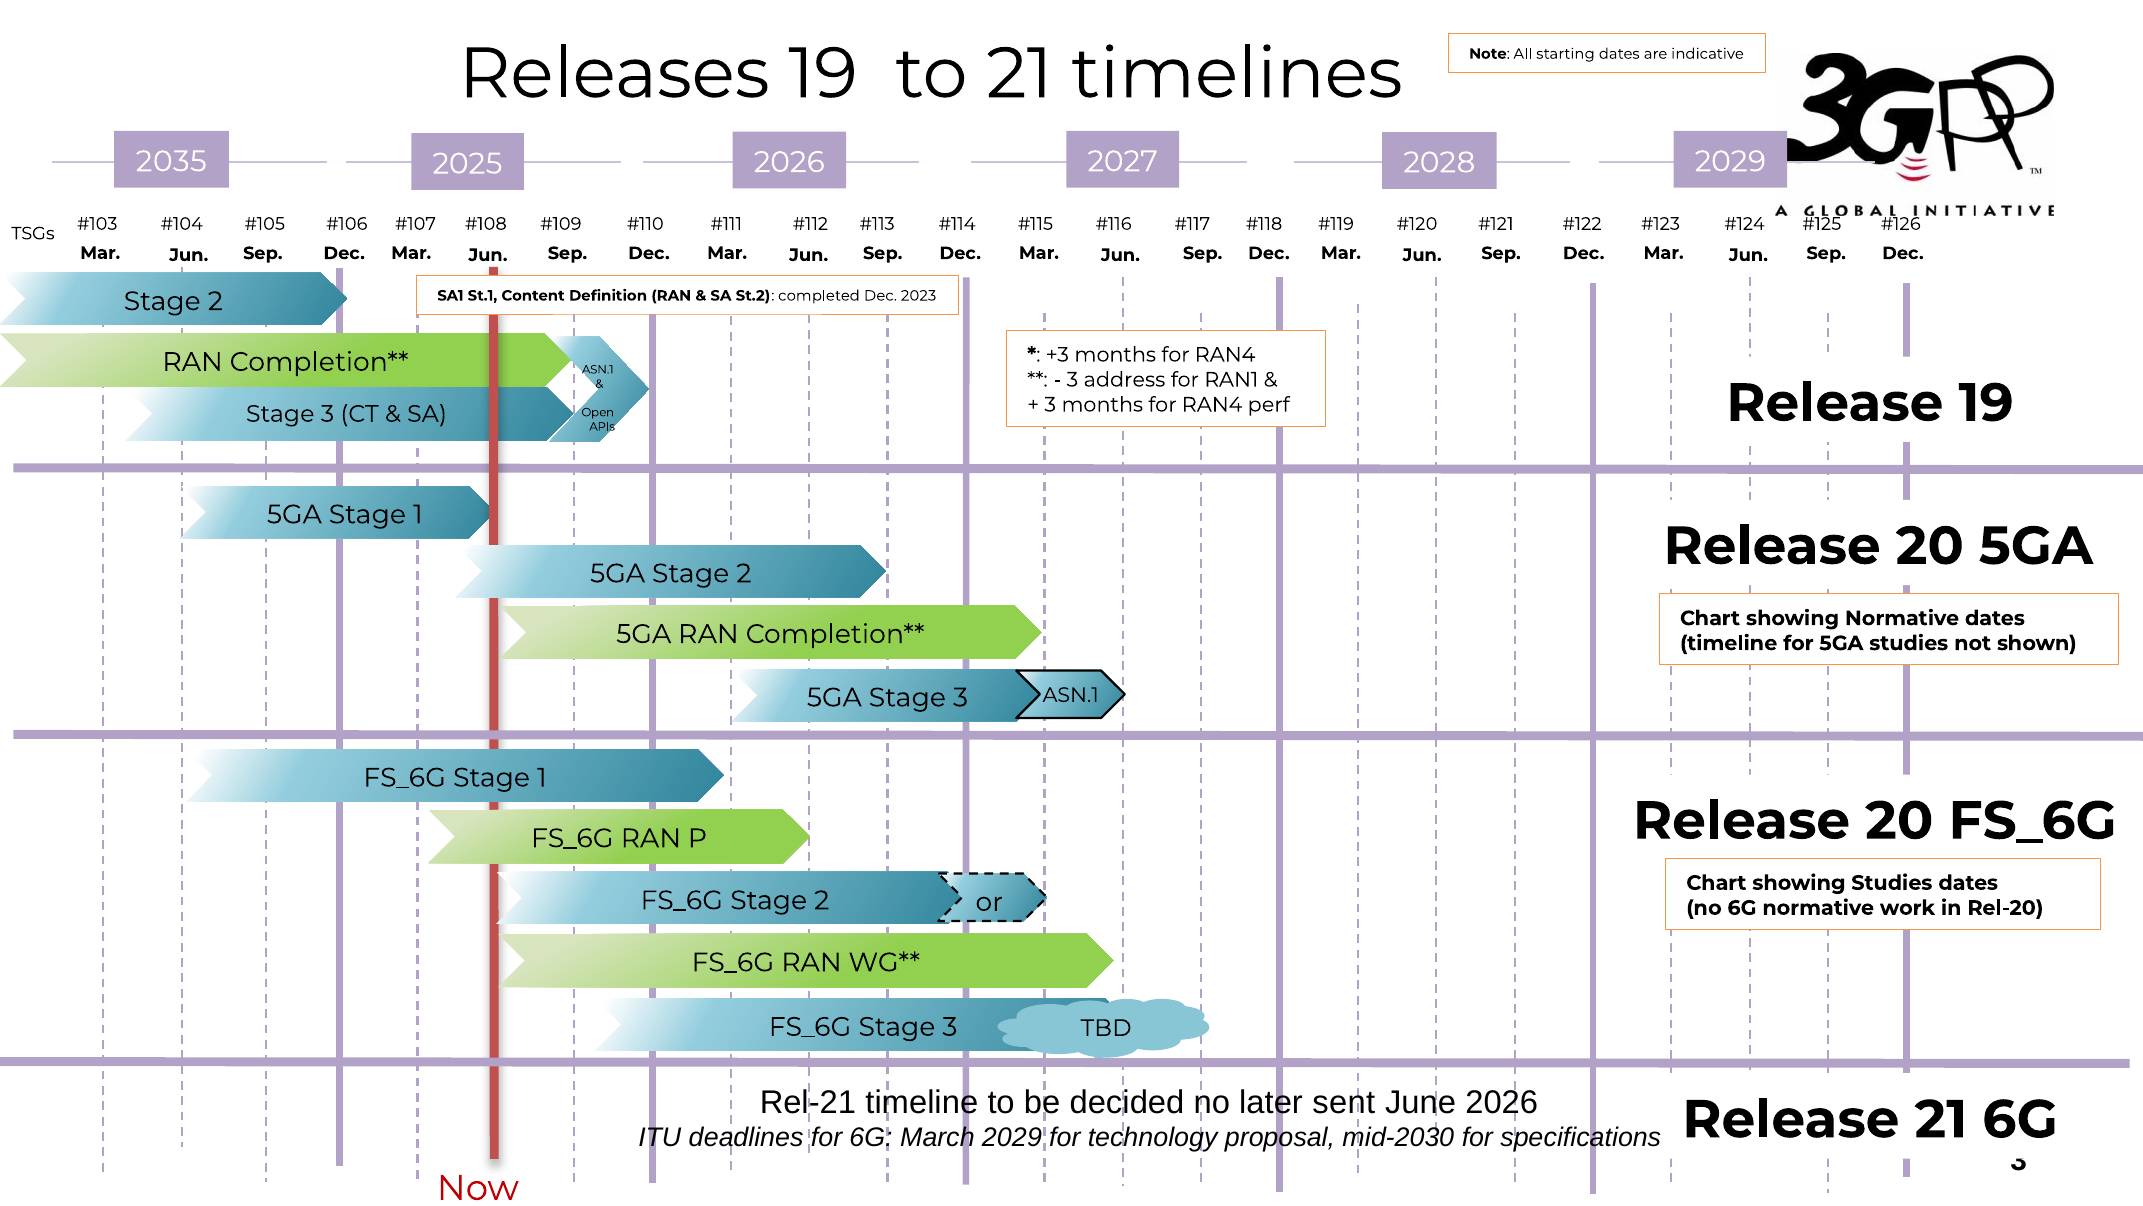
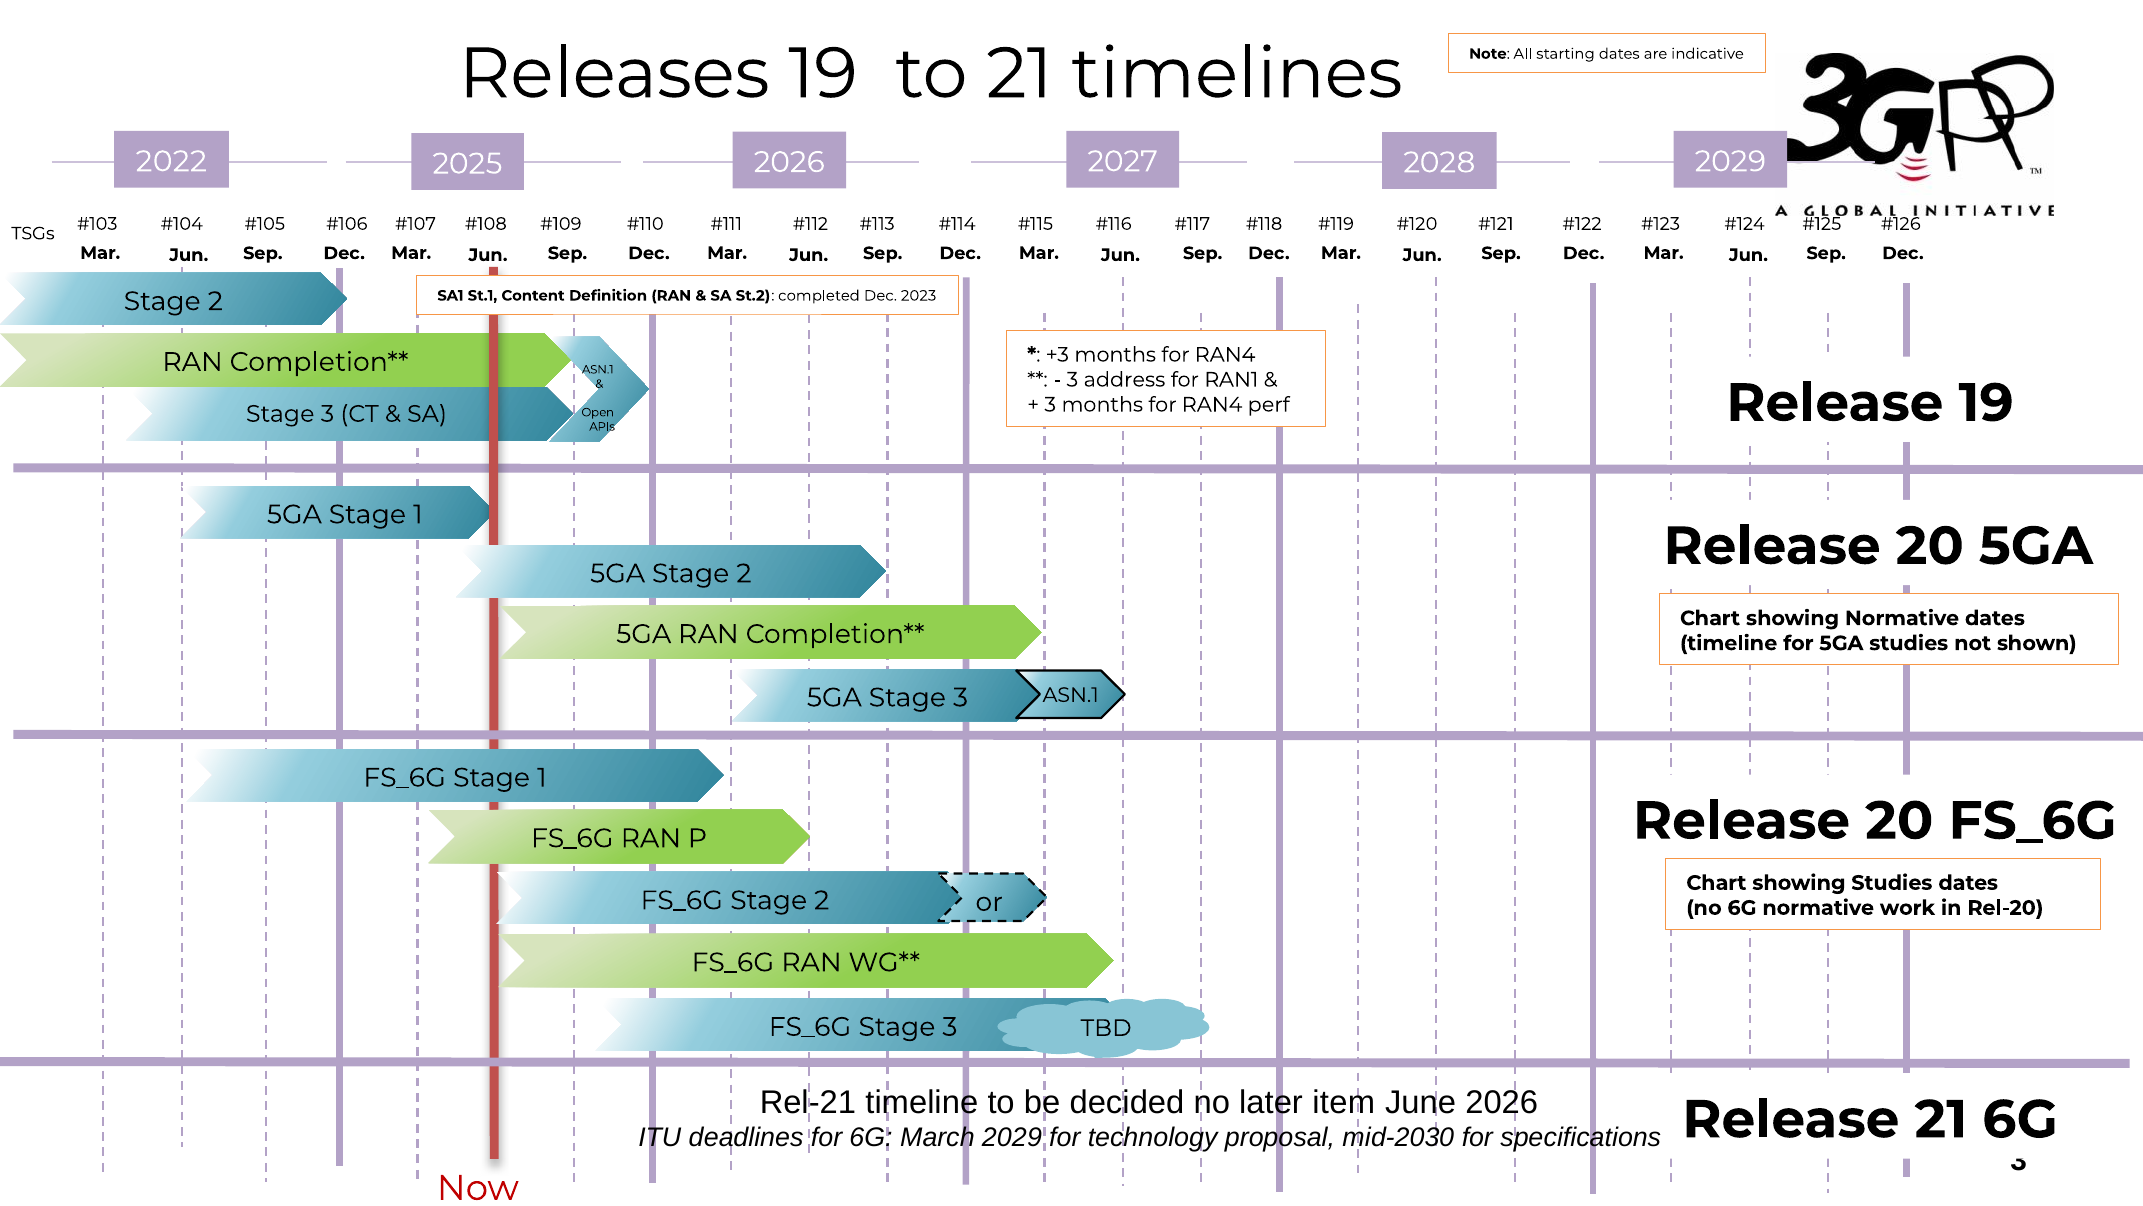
2035: 2035 -> 2022 (171, 161)
sent: sent -> item (1344, 1102)
